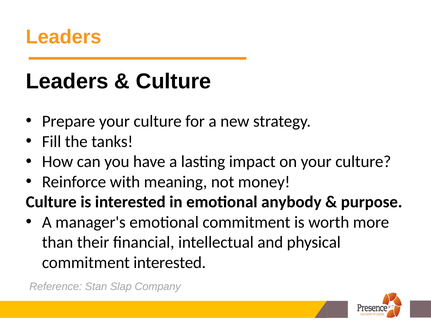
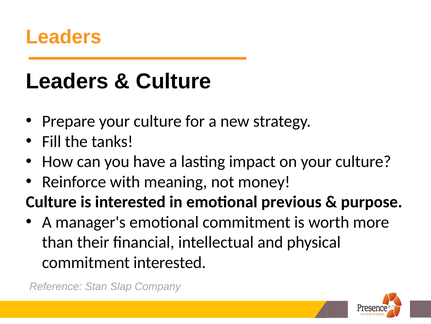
anybody: anybody -> previous (291, 202)
